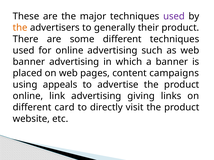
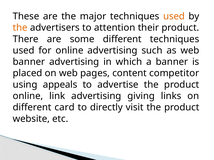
used colour: purple -> orange (174, 16)
generally: generally -> attention (115, 28)
campaigns: campaigns -> competitor (174, 73)
